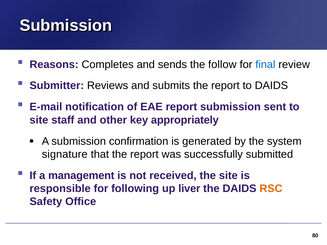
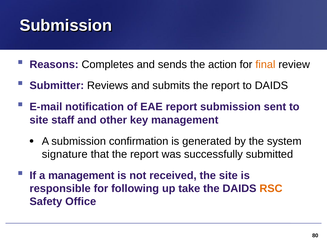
follow: follow -> action (222, 64)
final colour: blue -> orange (265, 64)
key appropriately: appropriately -> management (185, 120)
liver: liver -> take (189, 189)
